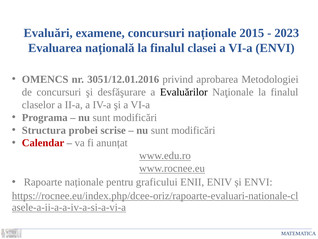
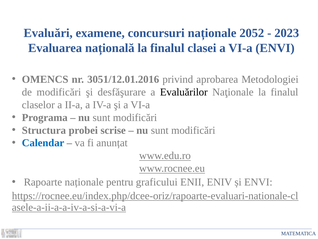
2015: 2015 -> 2052 (252, 33)
de concursuri: concursuri -> modificări (59, 92)
Calendar colour: red -> blue (43, 143)
